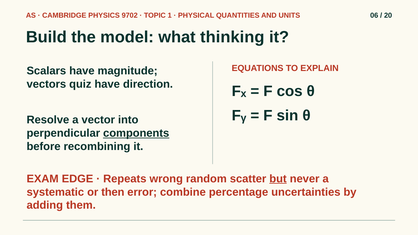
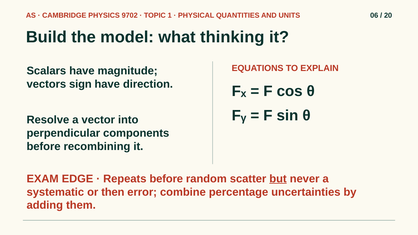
quiz: quiz -> sign (80, 84)
components underline: present -> none (136, 133)
Repeats wrong: wrong -> before (166, 179)
